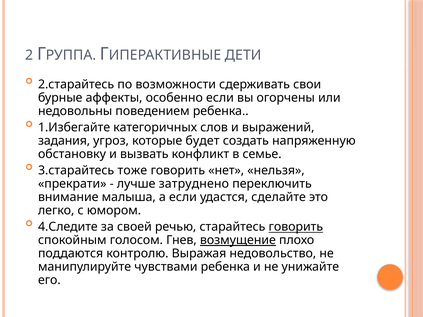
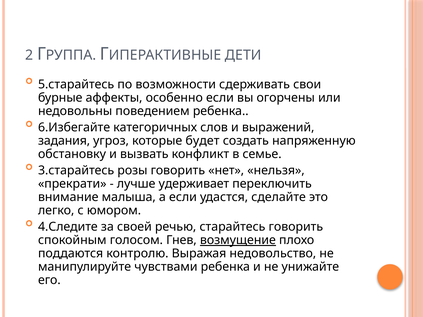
2.старайтесь: 2.старайтесь -> 5.старайтесь (76, 84)
1.Избегайте: 1.Избегайте -> 6.Избегайте (74, 128)
тоже: тоже -> розы (132, 171)
затруднено: затруднено -> удерживает (194, 184)
говорить underline: present -> none (296, 227)
